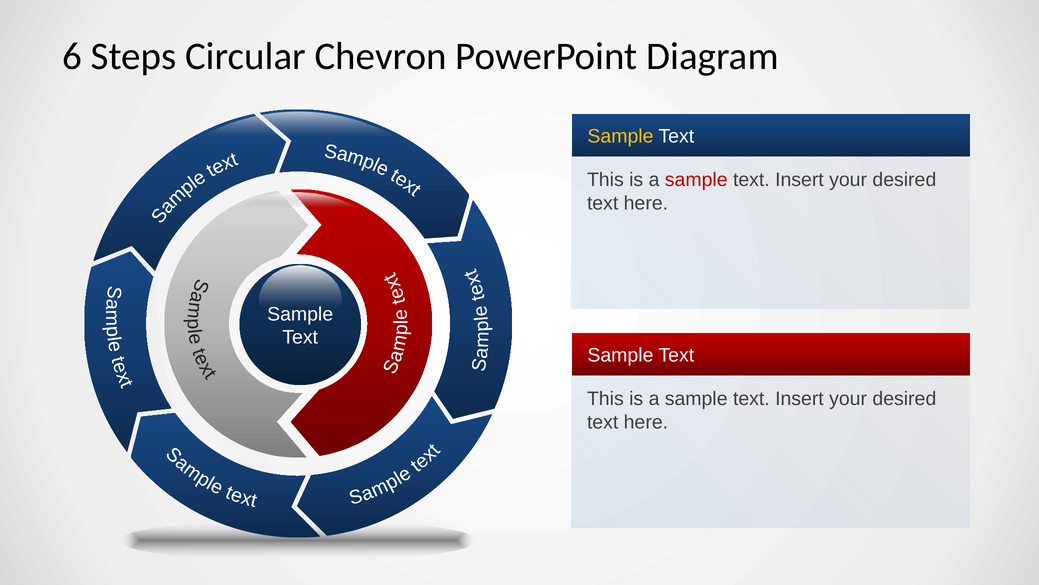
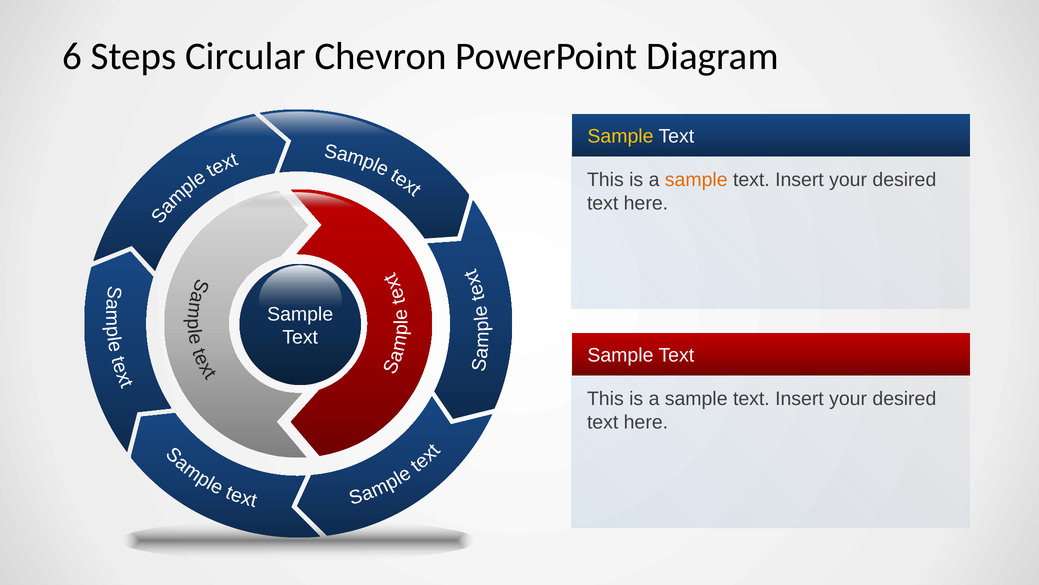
sample colour: red -> orange (696, 180)
